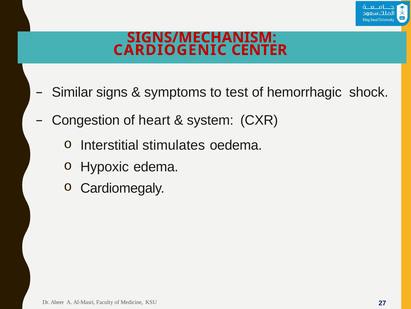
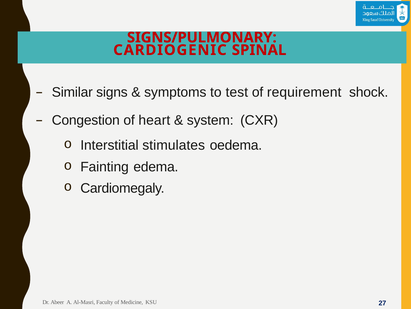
SIGNS/MECHANISM: SIGNS/MECHANISM -> SIGNS/PULMONARY (202, 37)
CENTER: CENTER -> SPINAL (259, 50)
hemorrhagic: hemorrhagic -> requirement (304, 92)
Hypoxic: Hypoxic -> Fainting (105, 167)
